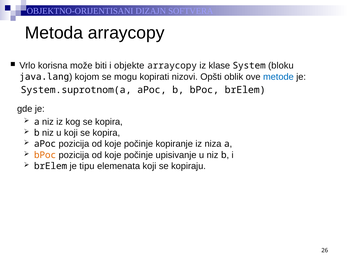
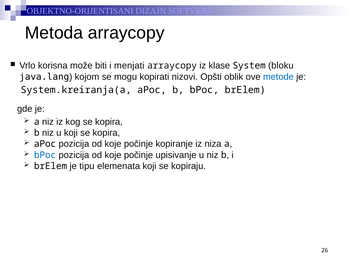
objekte: objekte -> menjati (129, 66)
System.suprotnom(a: System.suprotnom(a -> System.kreiranja(a (76, 90)
bPoc colour: orange -> blue (45, 155)
